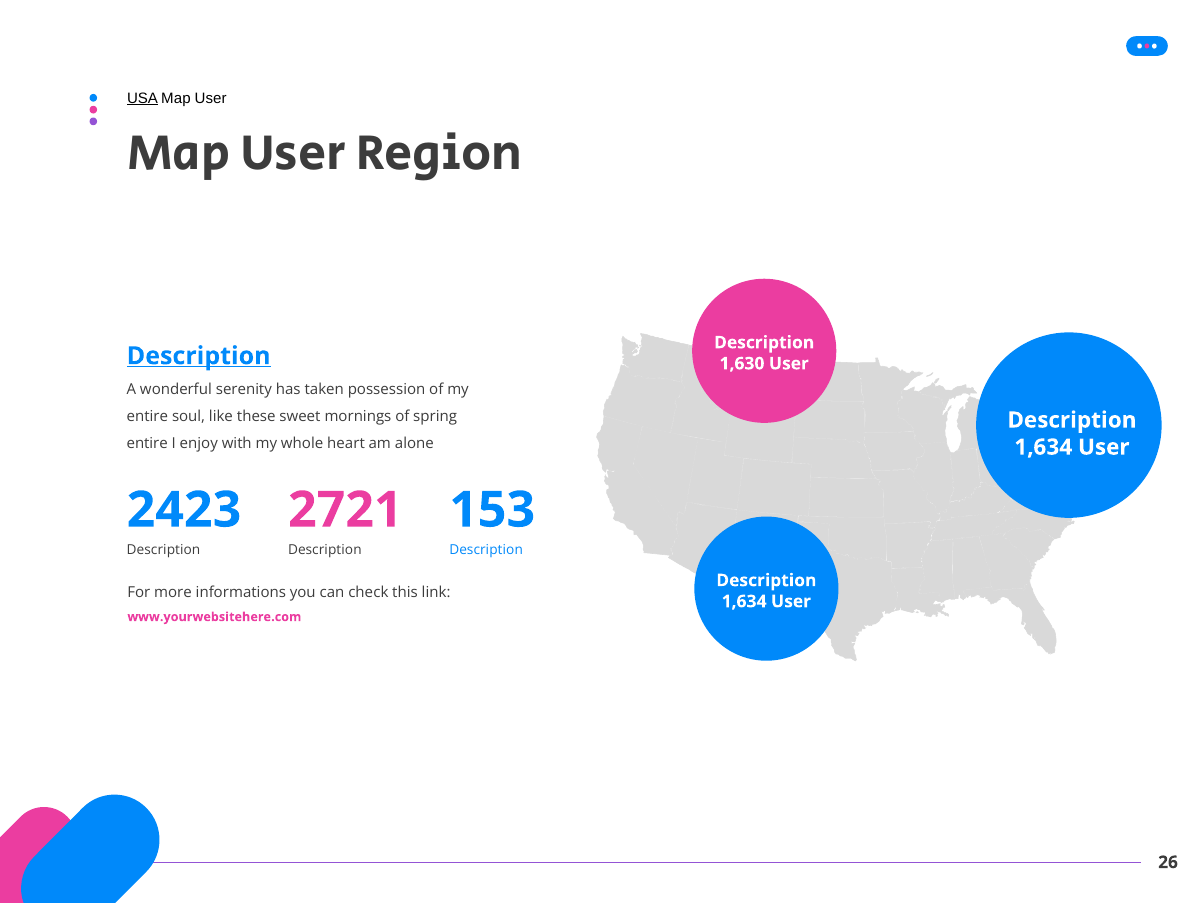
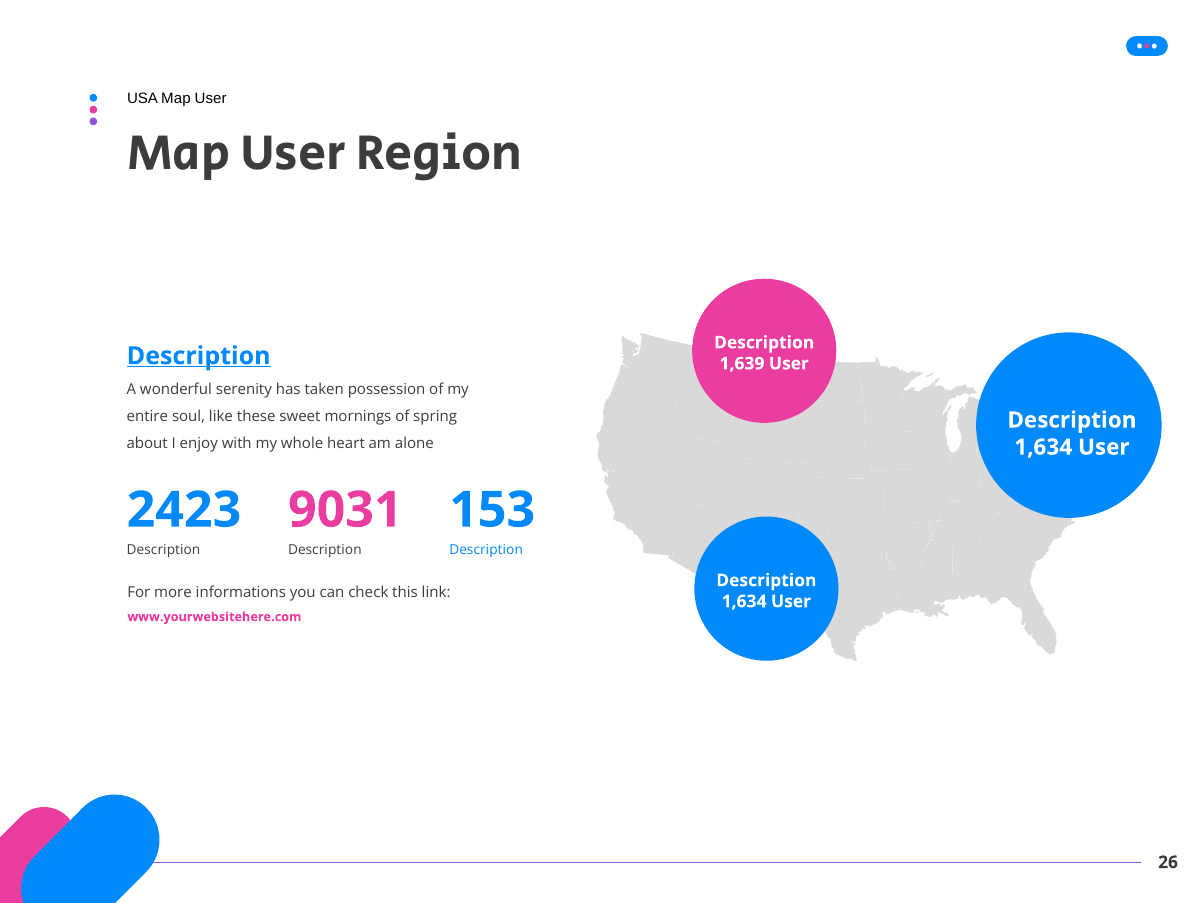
USA underline: present -> none (143, 98)
1,630: 1,630 -> 1,639 (742, 364)
entire: entire -> about (147, 444)
2721: 2721 -> 9031 (345, 510)
